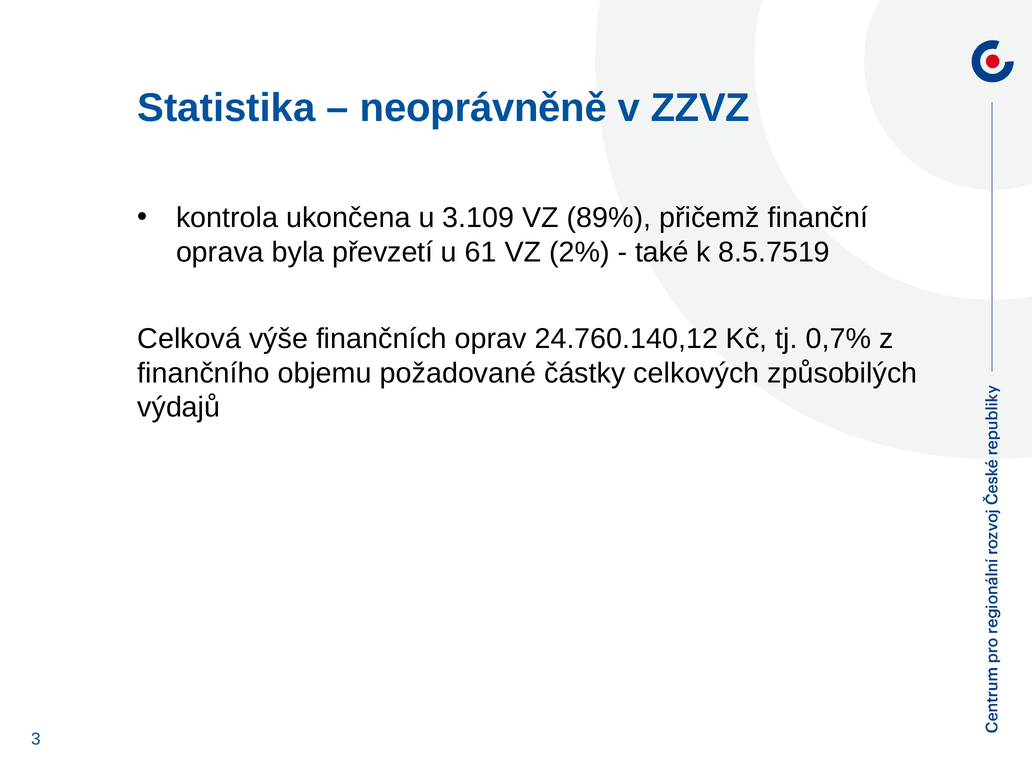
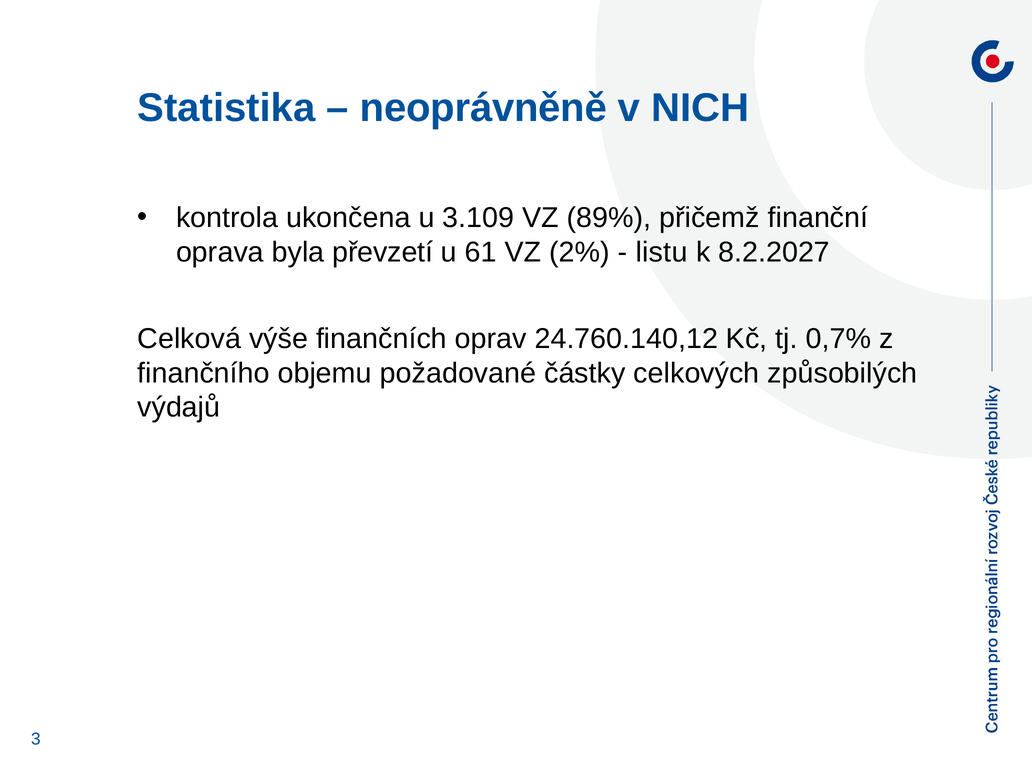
ZZVZ: ZZVZ -> NICH (700, 108)
také: také -> listu (662, 252)
8.5.7519: 8.5.7519 -> 8.2.2027 (774, 252)
